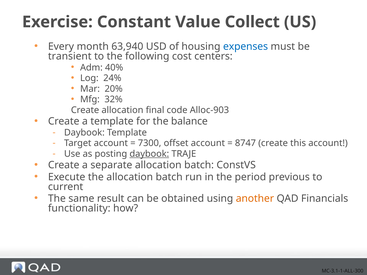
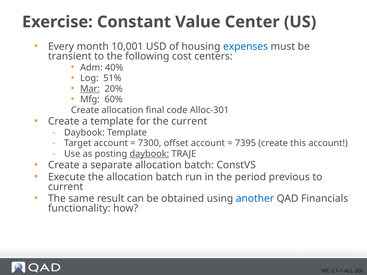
Collect: Collect -> Center (252, 22)
63,940: 63,940 -> 10,001 (127, 47)
24%: 24% -> 51% (112, 78)
Mar underline: none -> present (90, 89)
32%: 32% -> 60% (114, 100)
Alloc-903: Alloc-903 -> Alloc-301 (209, 110)
the balance: balance -> current (189, 121)
8747: 8747 -> 7395 (245, 143)
another colour: orange -> blue (255, 199)
